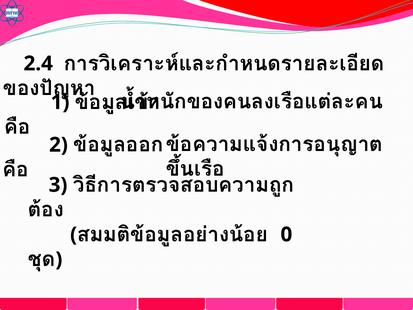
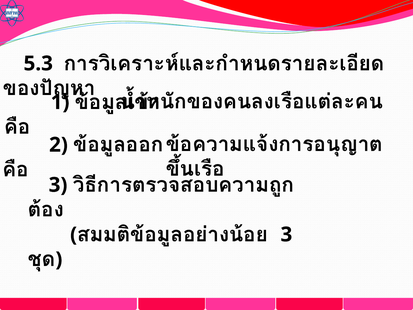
2.4: 2.4 -> 5.3 (38, 63)
0: 0 -> 3 (286, 234)
